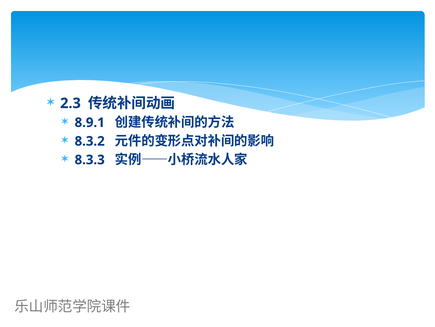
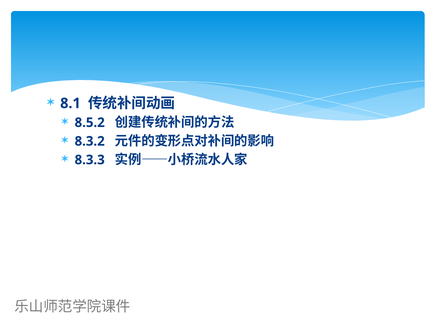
2.3: 2.3 -> 8.1 (70, 103)
8.9.1: 8.9.1 -> 8.5.2 (90, 122)
